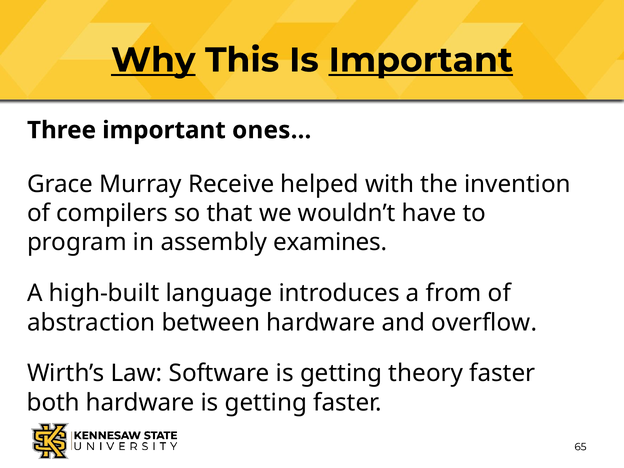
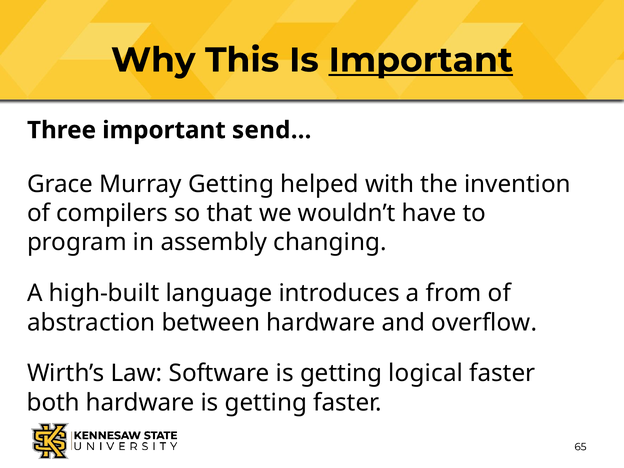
Why underline: present -> none (153, 60)
ones…: ones… -> send… (272, 130)
Murray Receive: Receive -> Getting (231, 184)
examines: examines -> changing (330, 242)
theory: theory -> logical (426, 373)
